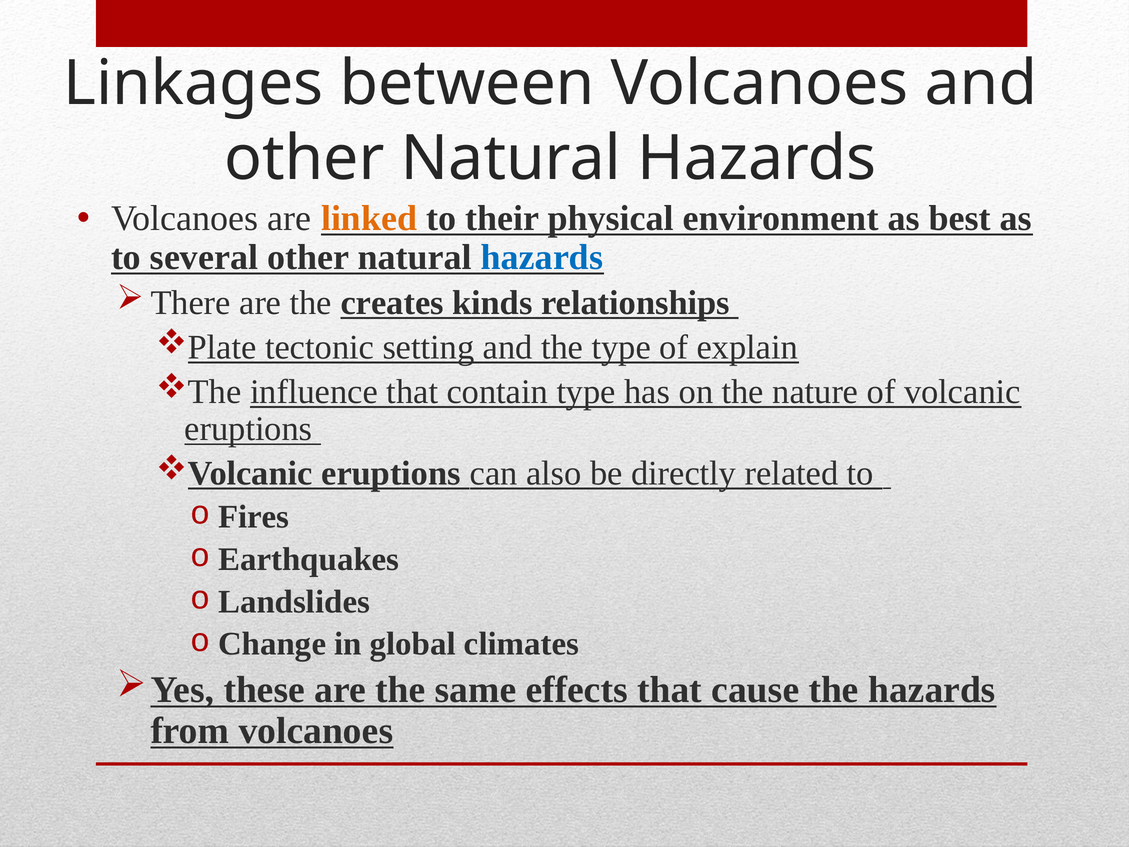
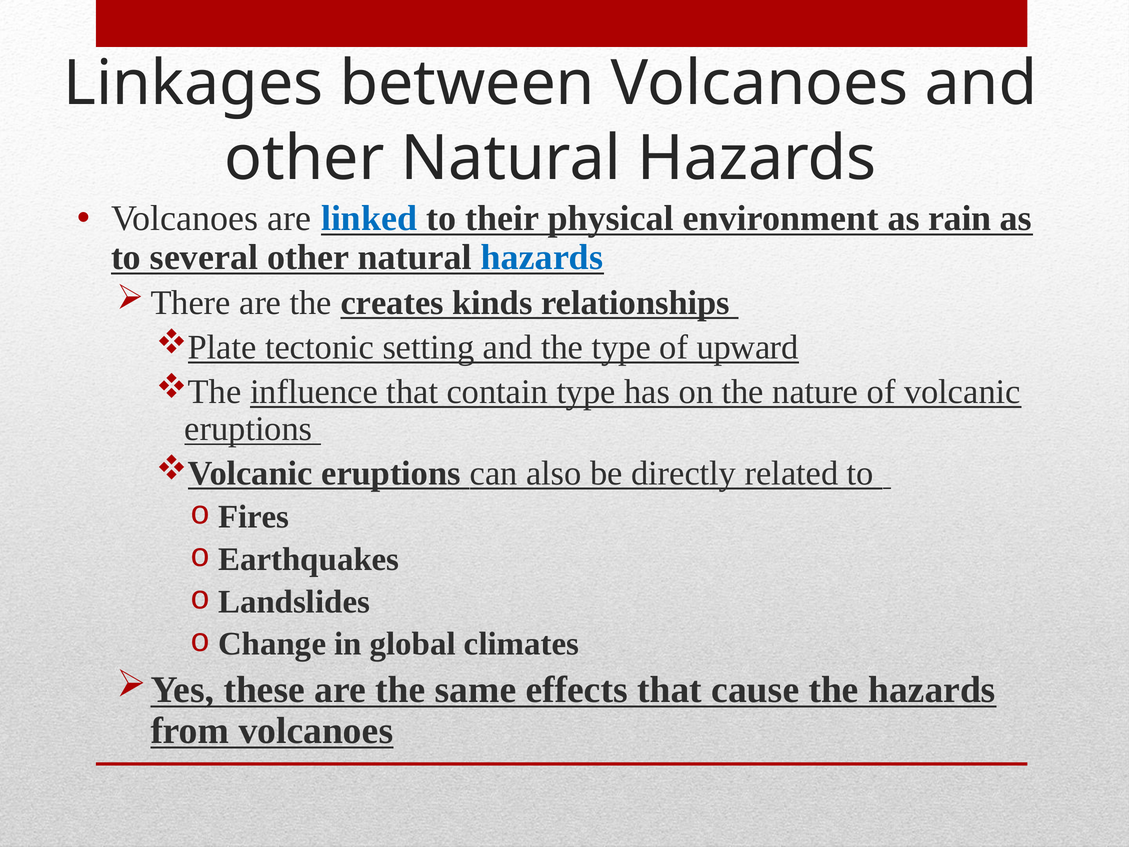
linked colour: orange -> blue (369, 218)
best: best -> rain (960, 218)
explain: explain -> upward (747, 347)
